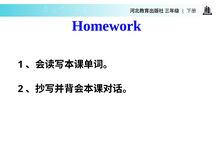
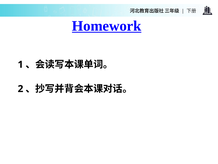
Homework underline: none -> present (107, 26)
